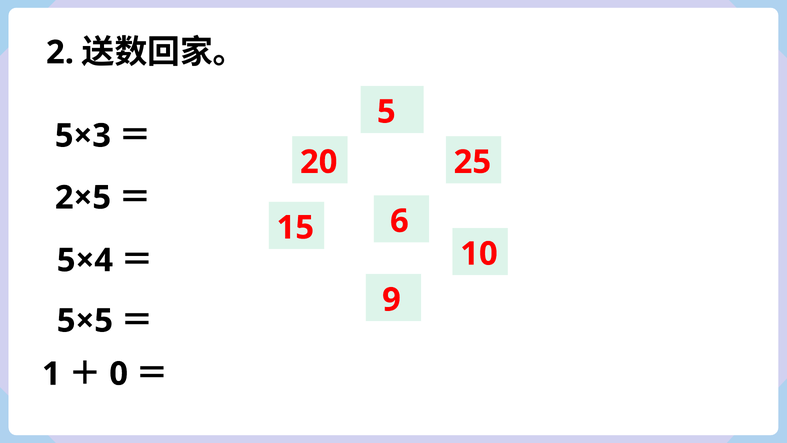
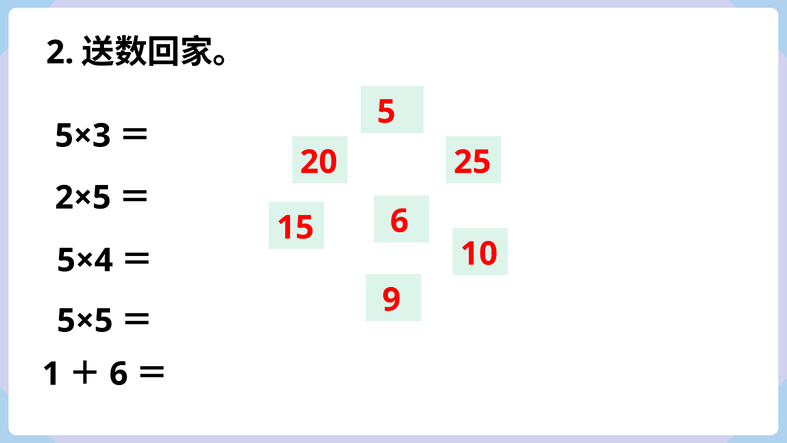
0: 0 -> 6 (119, 374)
